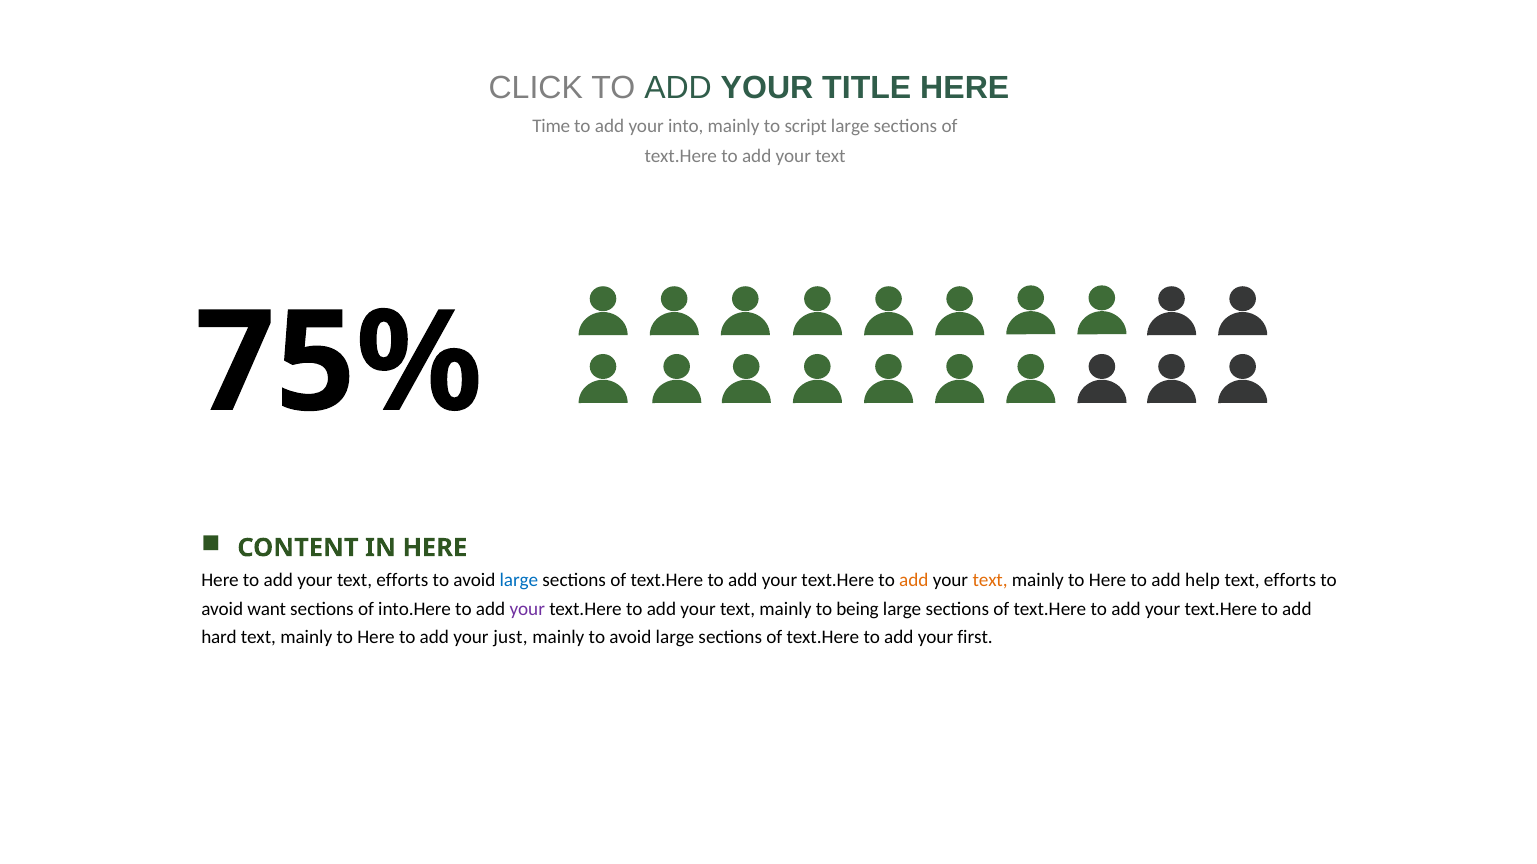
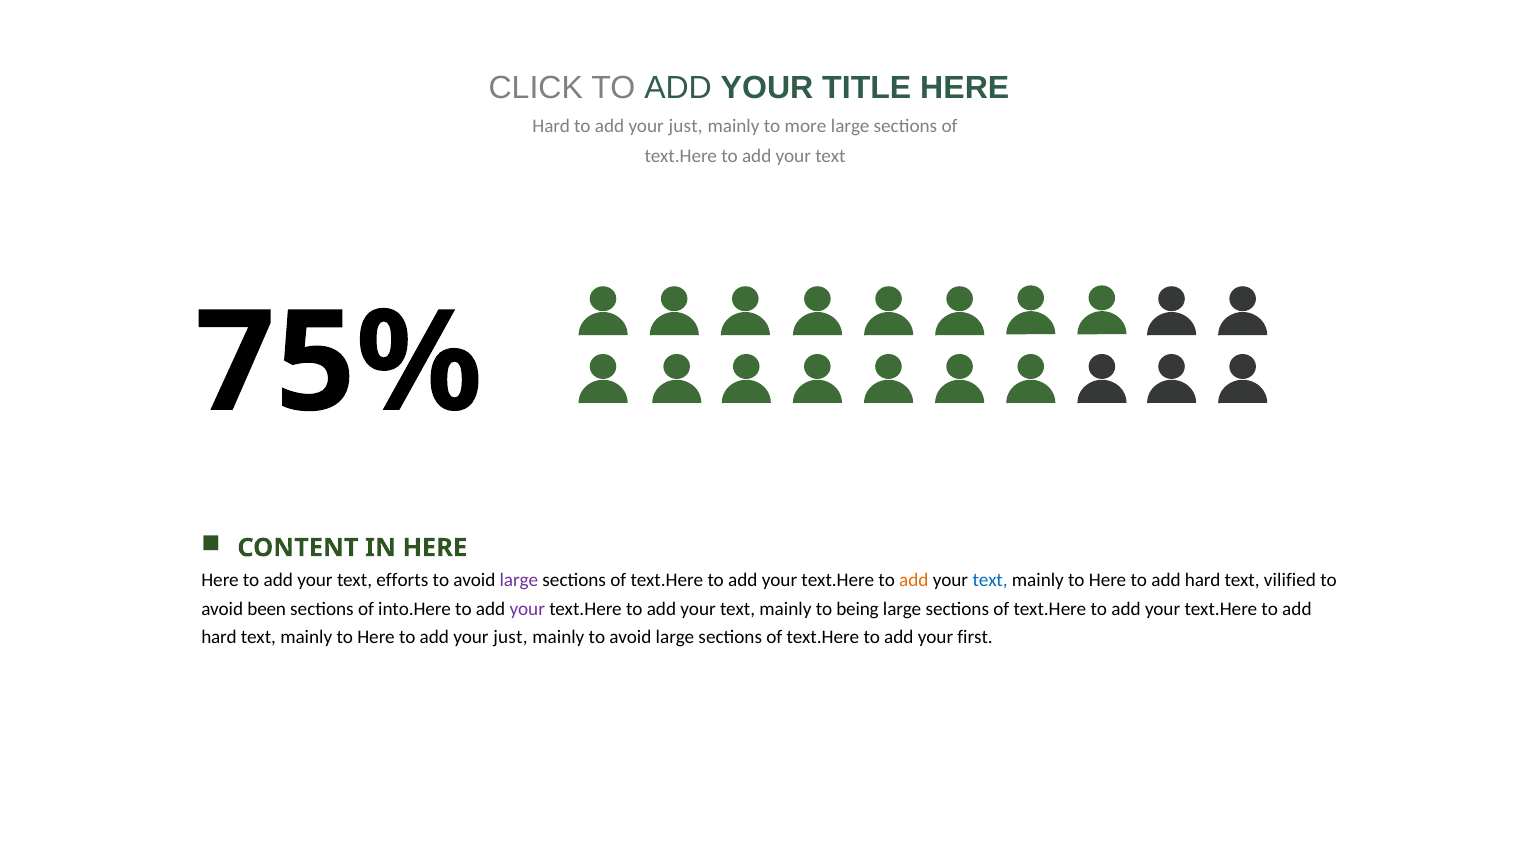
Time: Time -> Hard (551, 126)
into: into -> just (686, 126)
script: script -> more (806, 126)
large colour: blue -> purple (519, 580)
text colour: orange -> blue (990, 580)
Here to add help: help -> hard (1203, 580)
efforts: efforts -> vilified (1290, 580)
want: want -> been (267, 609)
